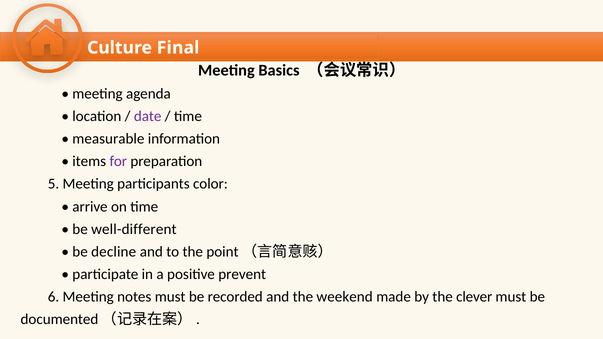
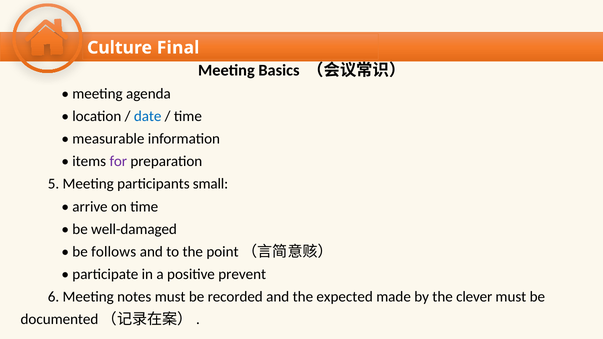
date colour: purple -> blue (148, 116)
color: color -> small (210, 184)
well-different: well-different -> well-damaged (134, 229)
decline: decline -> follows (114, 252)
weekend: weekend -> expected (345, 297)
